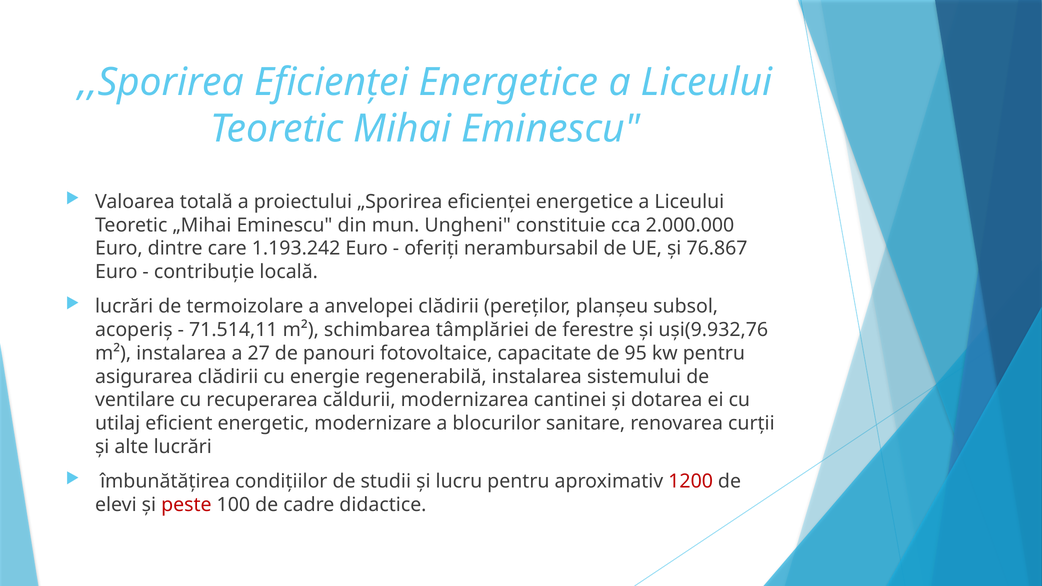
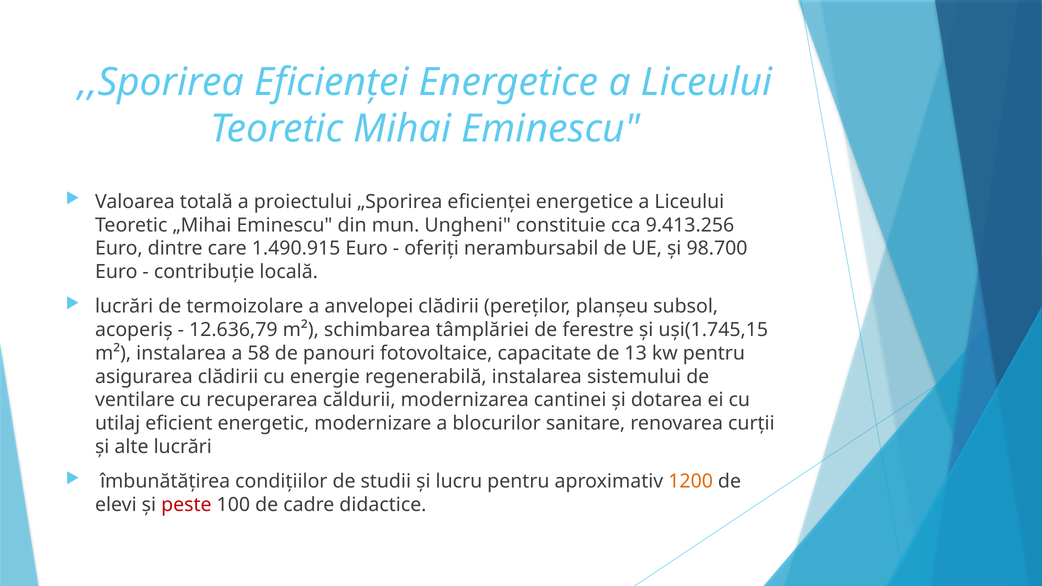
2.000.000: 2.000.000 -> 9.413.256 (690, 225)
1.193.242: 1.193.242 -> 1.490.915 (296, 249)
76.867: 76.867 -> 98.700 (717, 249)
71.514,11: 71.514,11 -> 12.636,79 (233, 330)
uși(9.932,76: uși(9.932,76 -> uși(1.745,15 (713, 330)
27: 27 -> 58 (259, 353)
95: 95 -> 13 (636, 353)
1200 colour: red -> orange (691, 481)
